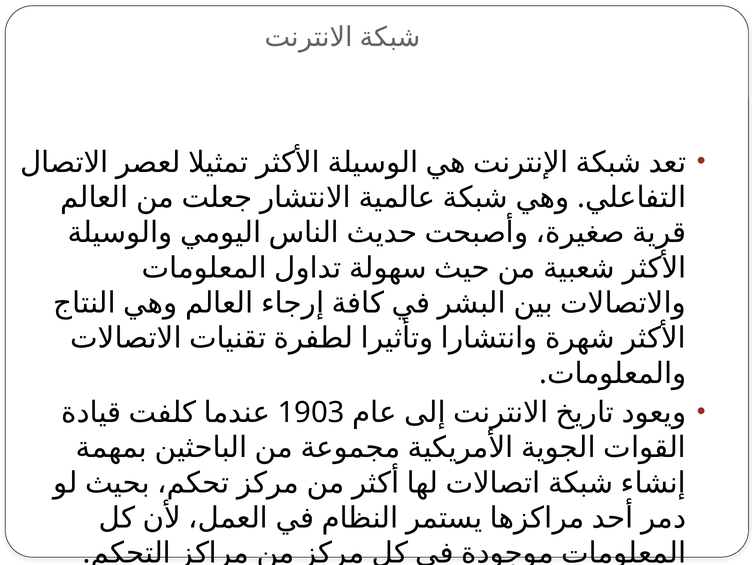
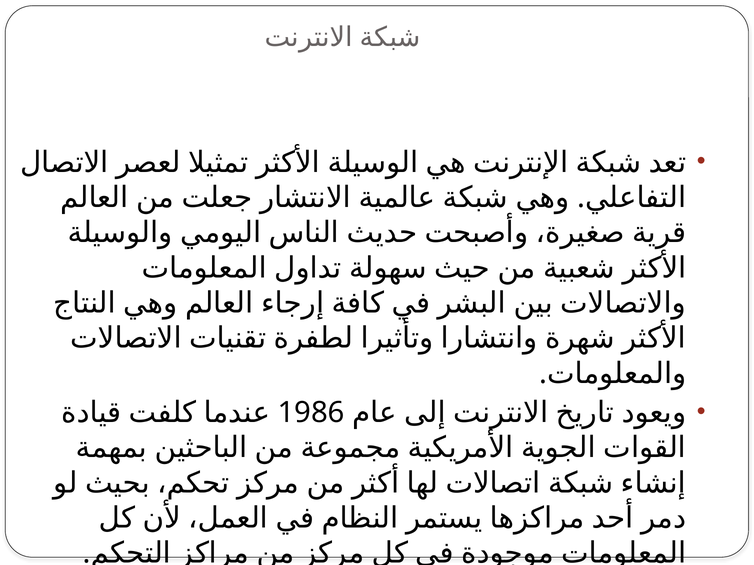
1903: 1903 -> 1986 (311, 413)
